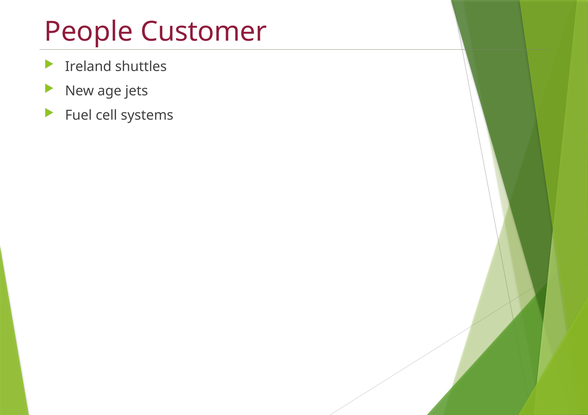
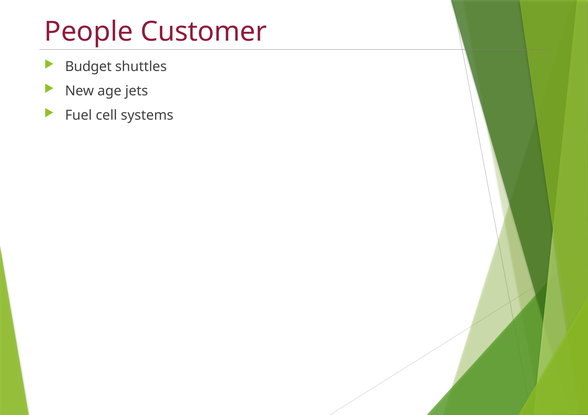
Ireland: Ireland -> Budget (88, 67)
